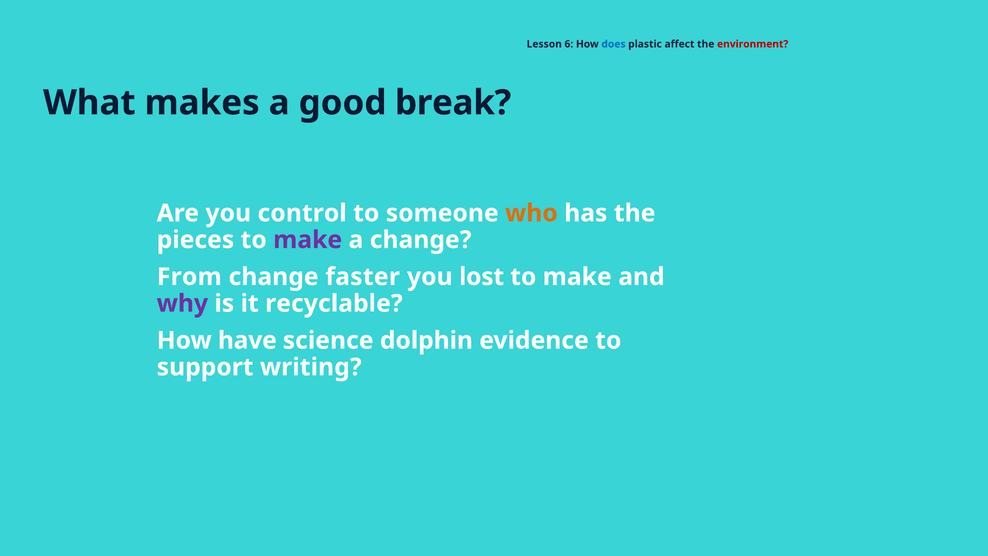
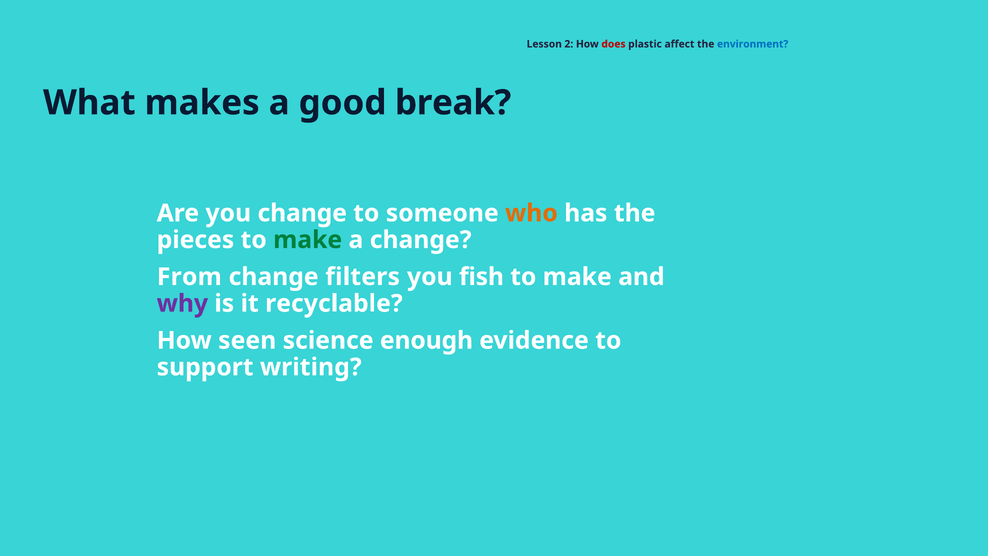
6: 6 -> 2 (569, 44)
does colour: blue -> red (613, 44)
environment colour: red -> blue (753, 44)
you control: control -> change (302, 213)
make colour: purple -> green (308, 240)
faster: faster -> filters (363, 277)
lost: lost -> fish (482, 277)
have: have -> seen (247, 340)
dolphin: dolphin -> enough (426, 340)
